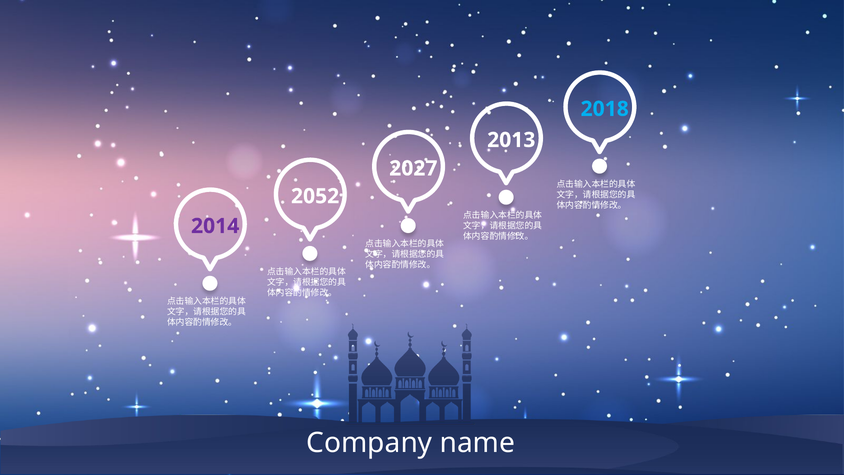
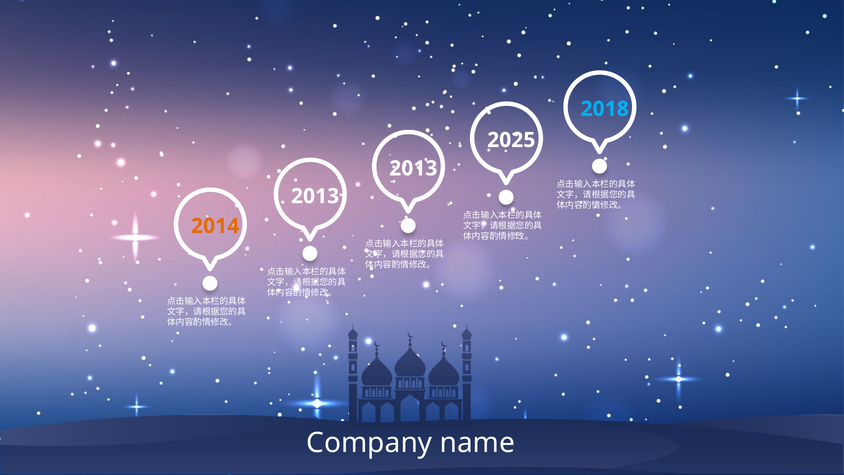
2013: 2013 -> 2025 (511, 140)
2027: 2027 -> 2013 (413, 168)
2052: 2052 -> 2013 (315, 196)
2014 colour: purple -> orange (215, 226)
